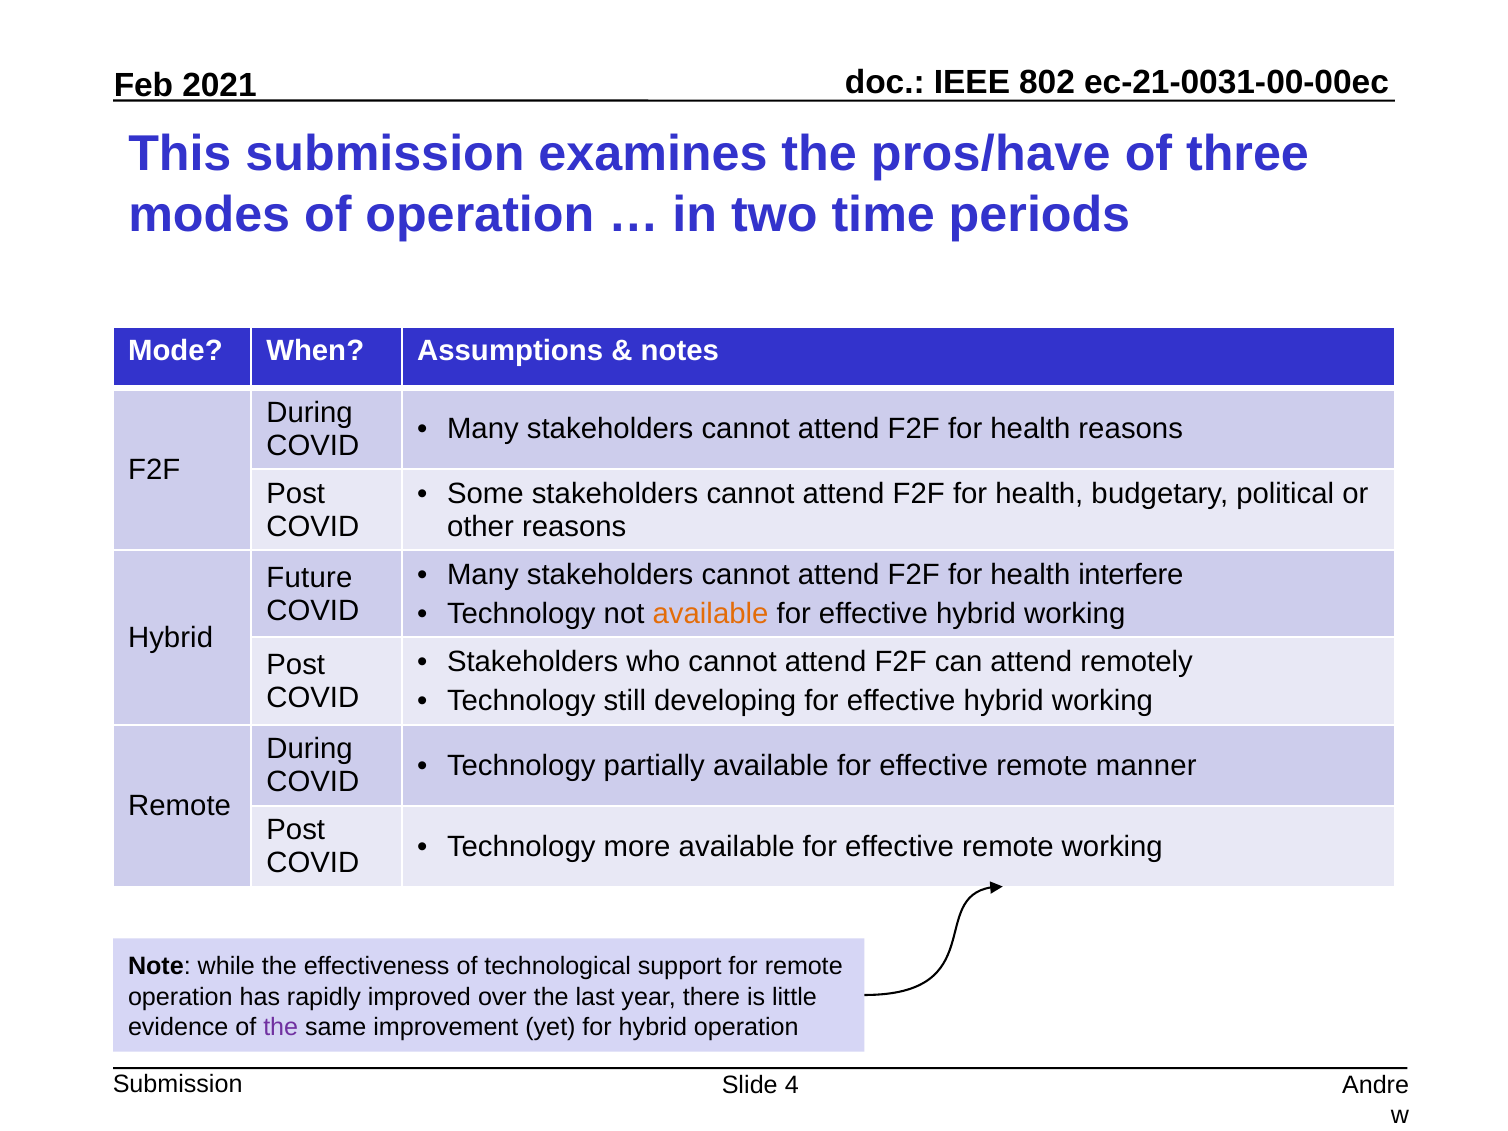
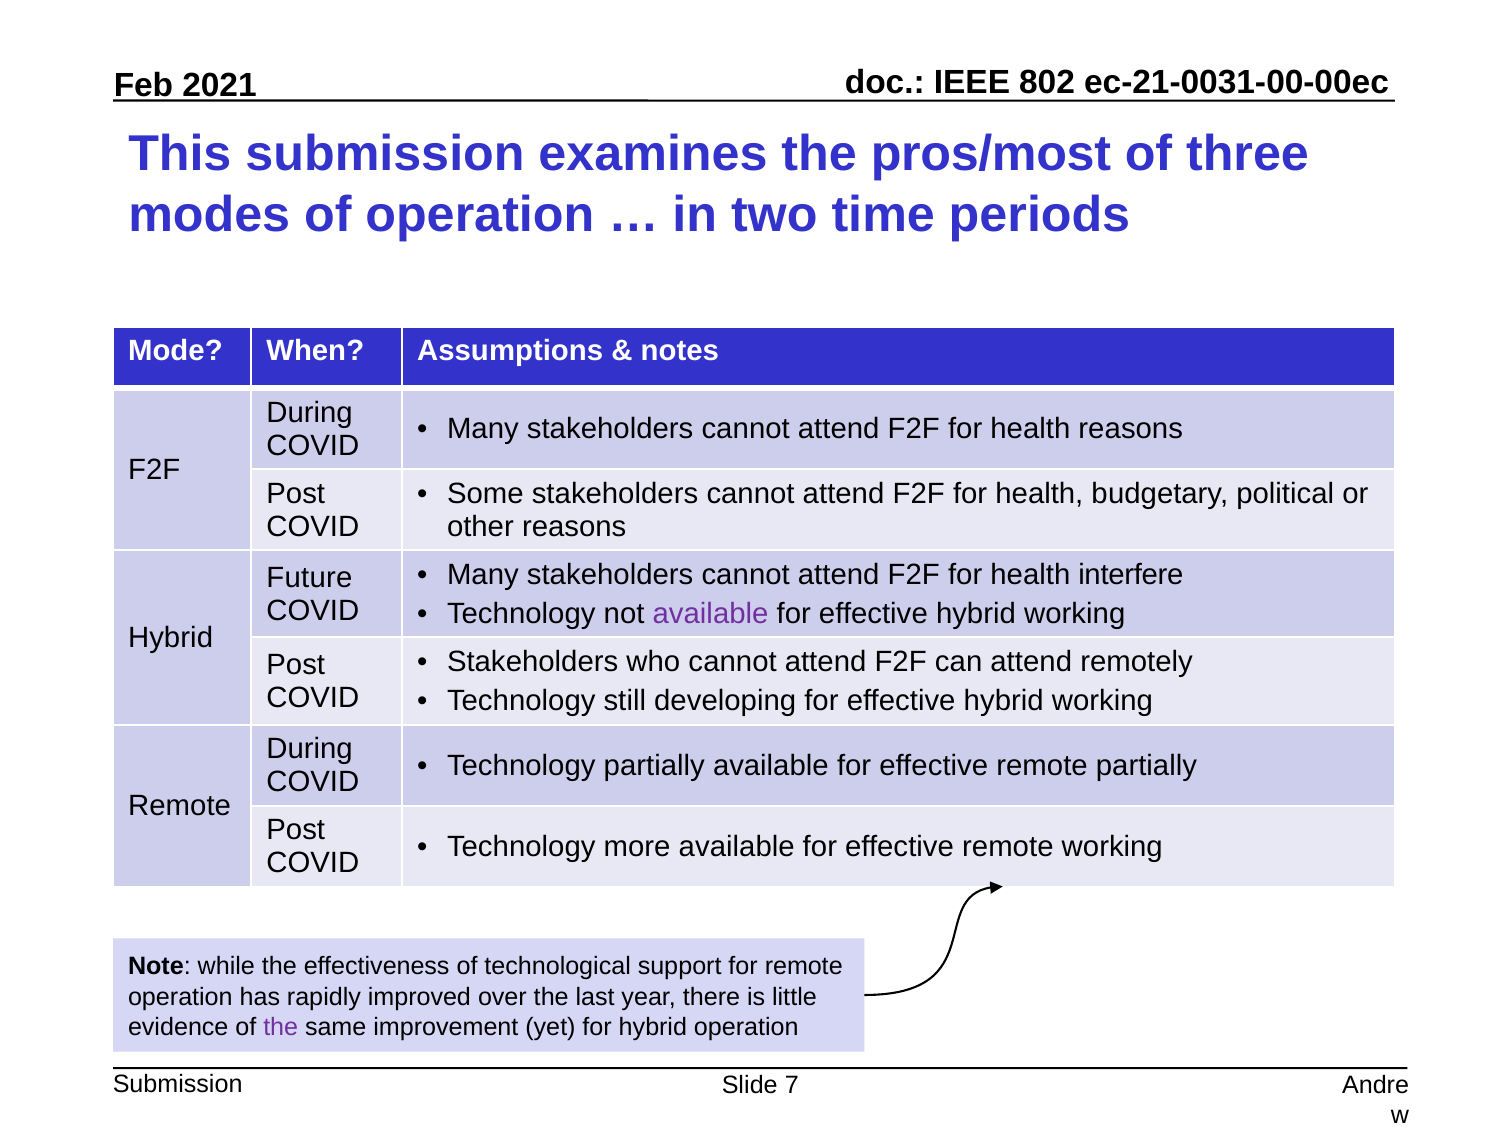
pros/have: pros/have -> pros/most (991, 154)
available colour: orange -> purple (711, 614)
remote manner: manner -> partially (1146, 766)
4: 4 -> 7 (792, 1085)
